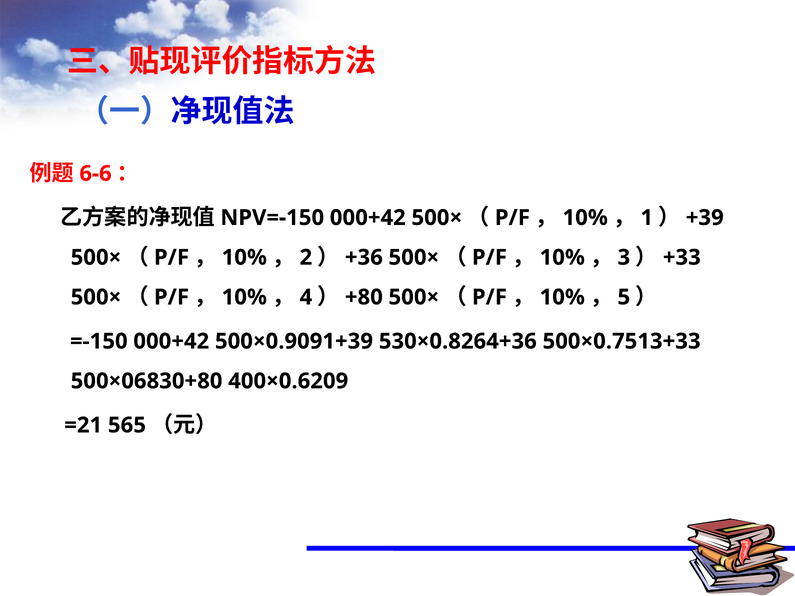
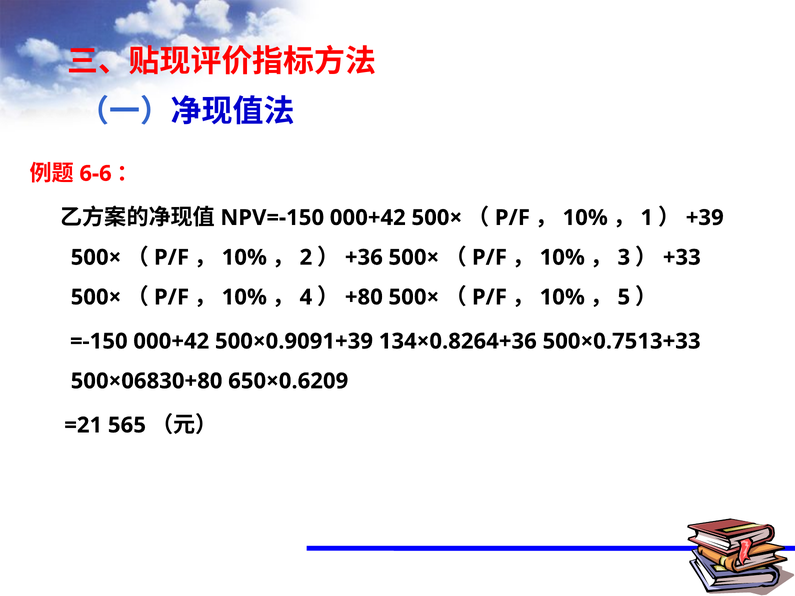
530×0.8264+36: 530×0.8264+36 -> 134×0.8264+36 (458, 341)
400×0.6209: 400×0.6209 -> 650×0.6209 (288, 381)
